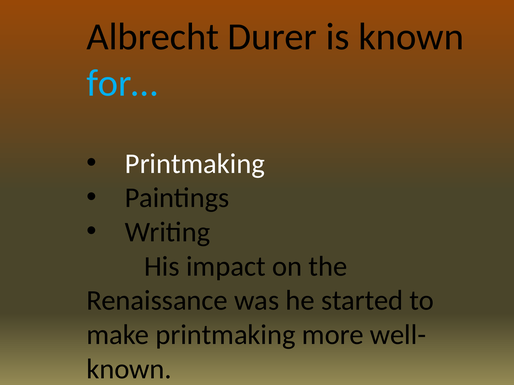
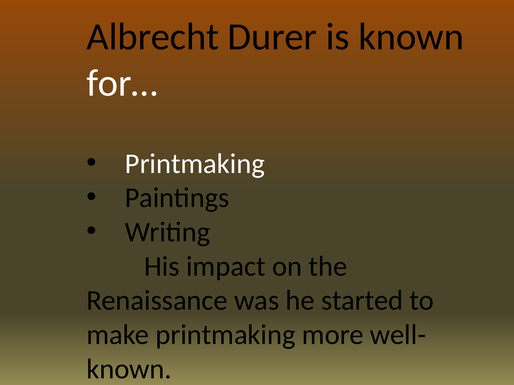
for… colour: light blue -> white (122, 83)
